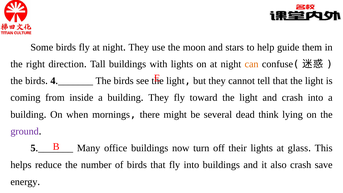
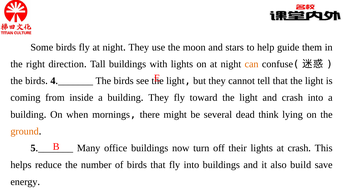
ground colour: purple -> orange (25, 131)
at glass: glass -> crash (298, 148)
also crash: crash -> build (301, 165)
